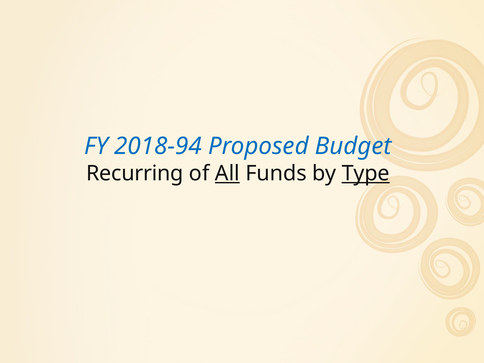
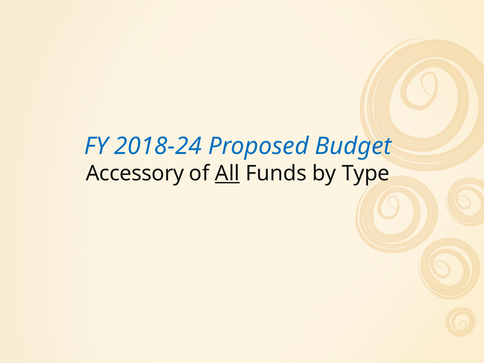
2018-94: 2018-94 -> 2018-24 (158, 146)
Recurring: Recurring -> Accessory (135, 173)
Type underline: present -> none (366, 173)
